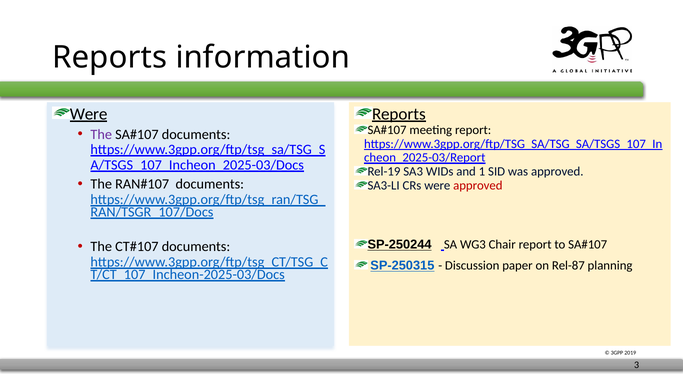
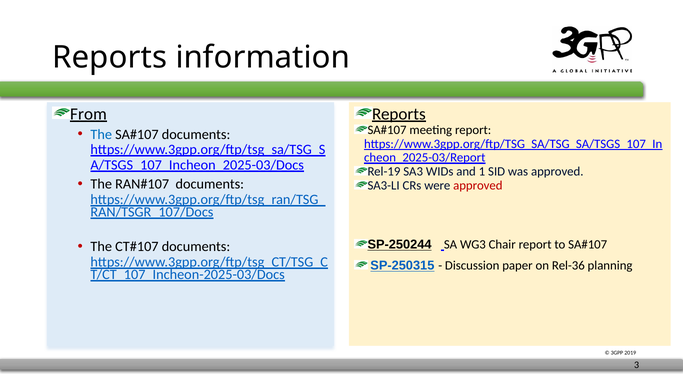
Were: Were -> From (88, 114)
The colour: purple -> blue (101, 134)
Rel-87: Rel-87 -> Rel-36 (568, 266)
